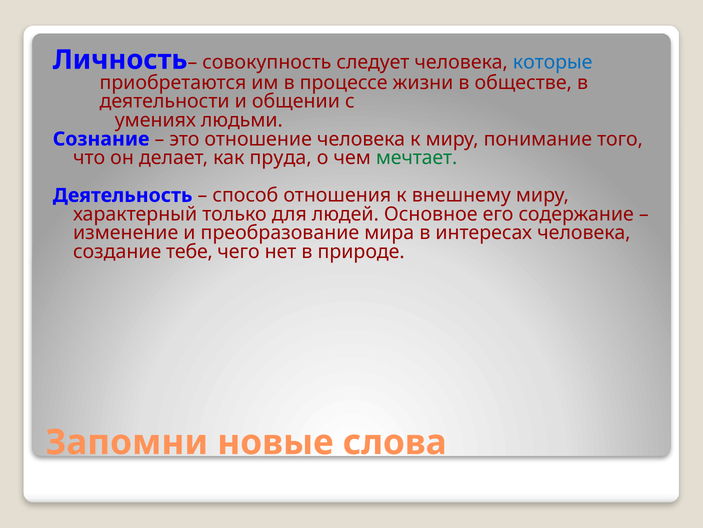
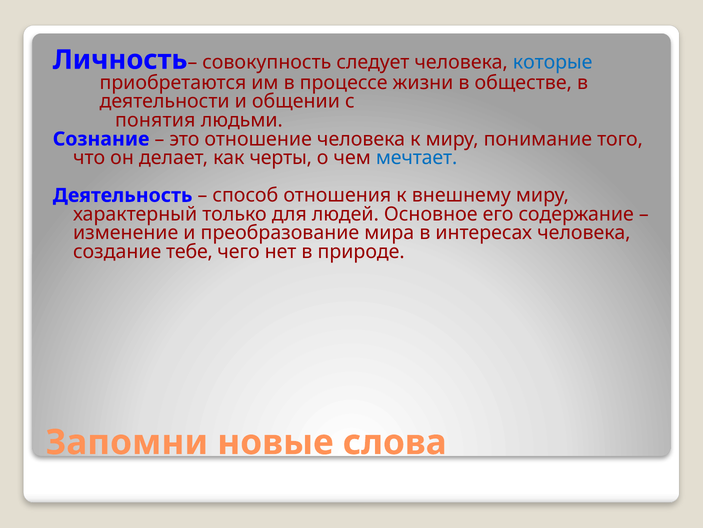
умениях: умениях -> понятия (155, 120)
пруда: пруда -> черты (281, 158)
мечтает colour: green -> blue (417, 158)
